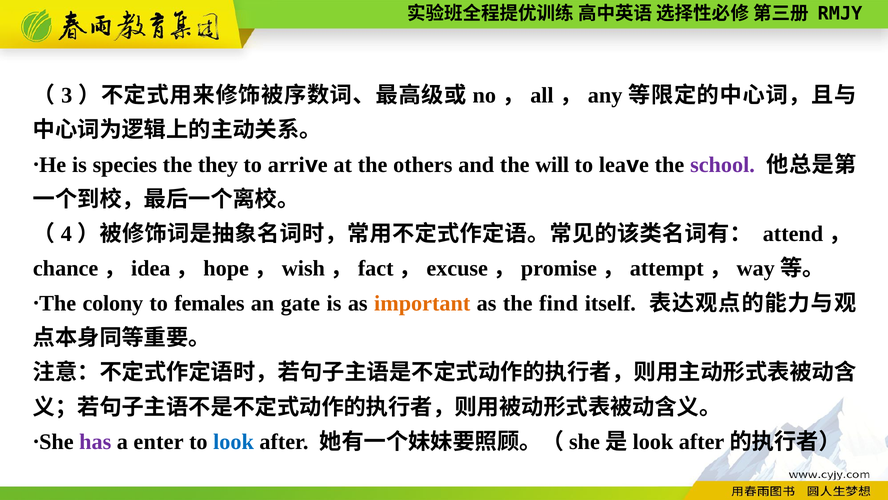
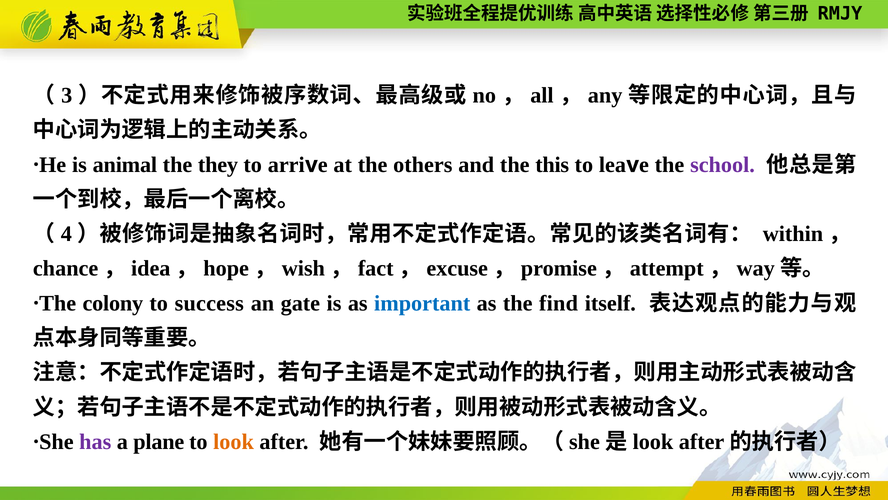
species: species -> animal (125, 165)
will: will -> this (552, 165)
attend: attend -> within (793, 234)
females: females -> success (209, 303)
important colour: orange -> blue (422, 303)
enter: enter -> plane (159, 441)
look colour: blue -> orange (234, 441)
